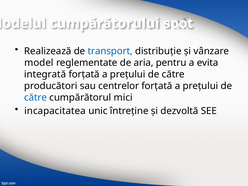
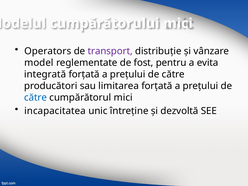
cumpărătorului spot: spot -> mici (178, 23)
Realizează: Realizează -> Operators (48, 51)
transport colour: blue -> purple (110, 51)
aria: aria -> fost (144, 63)
centrelor: centrelor -> limitarea (119, 86)
